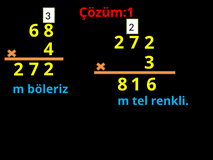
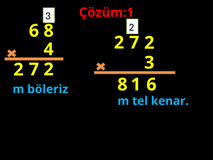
renkli: renkli -> kenar (170, 101)
